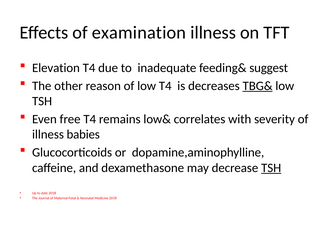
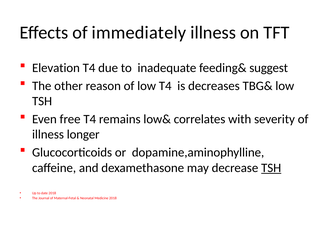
examination: examination -> immediately (139, 32)
TBG& underline: present -> none (258, 86)
babies: babies -> longer (83, 134)
